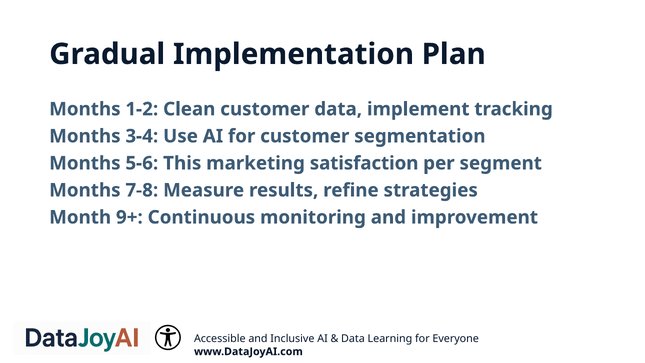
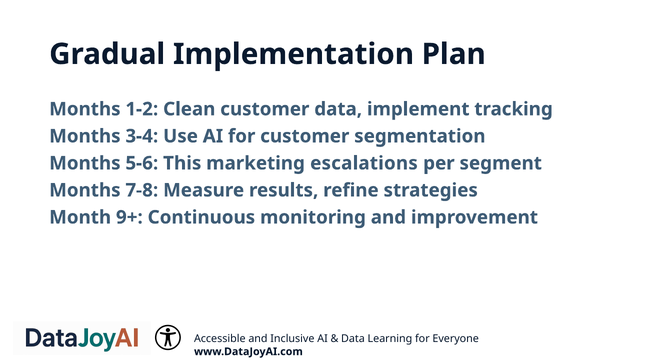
satisfaction: satisfaction -> escalations (364, 163)
